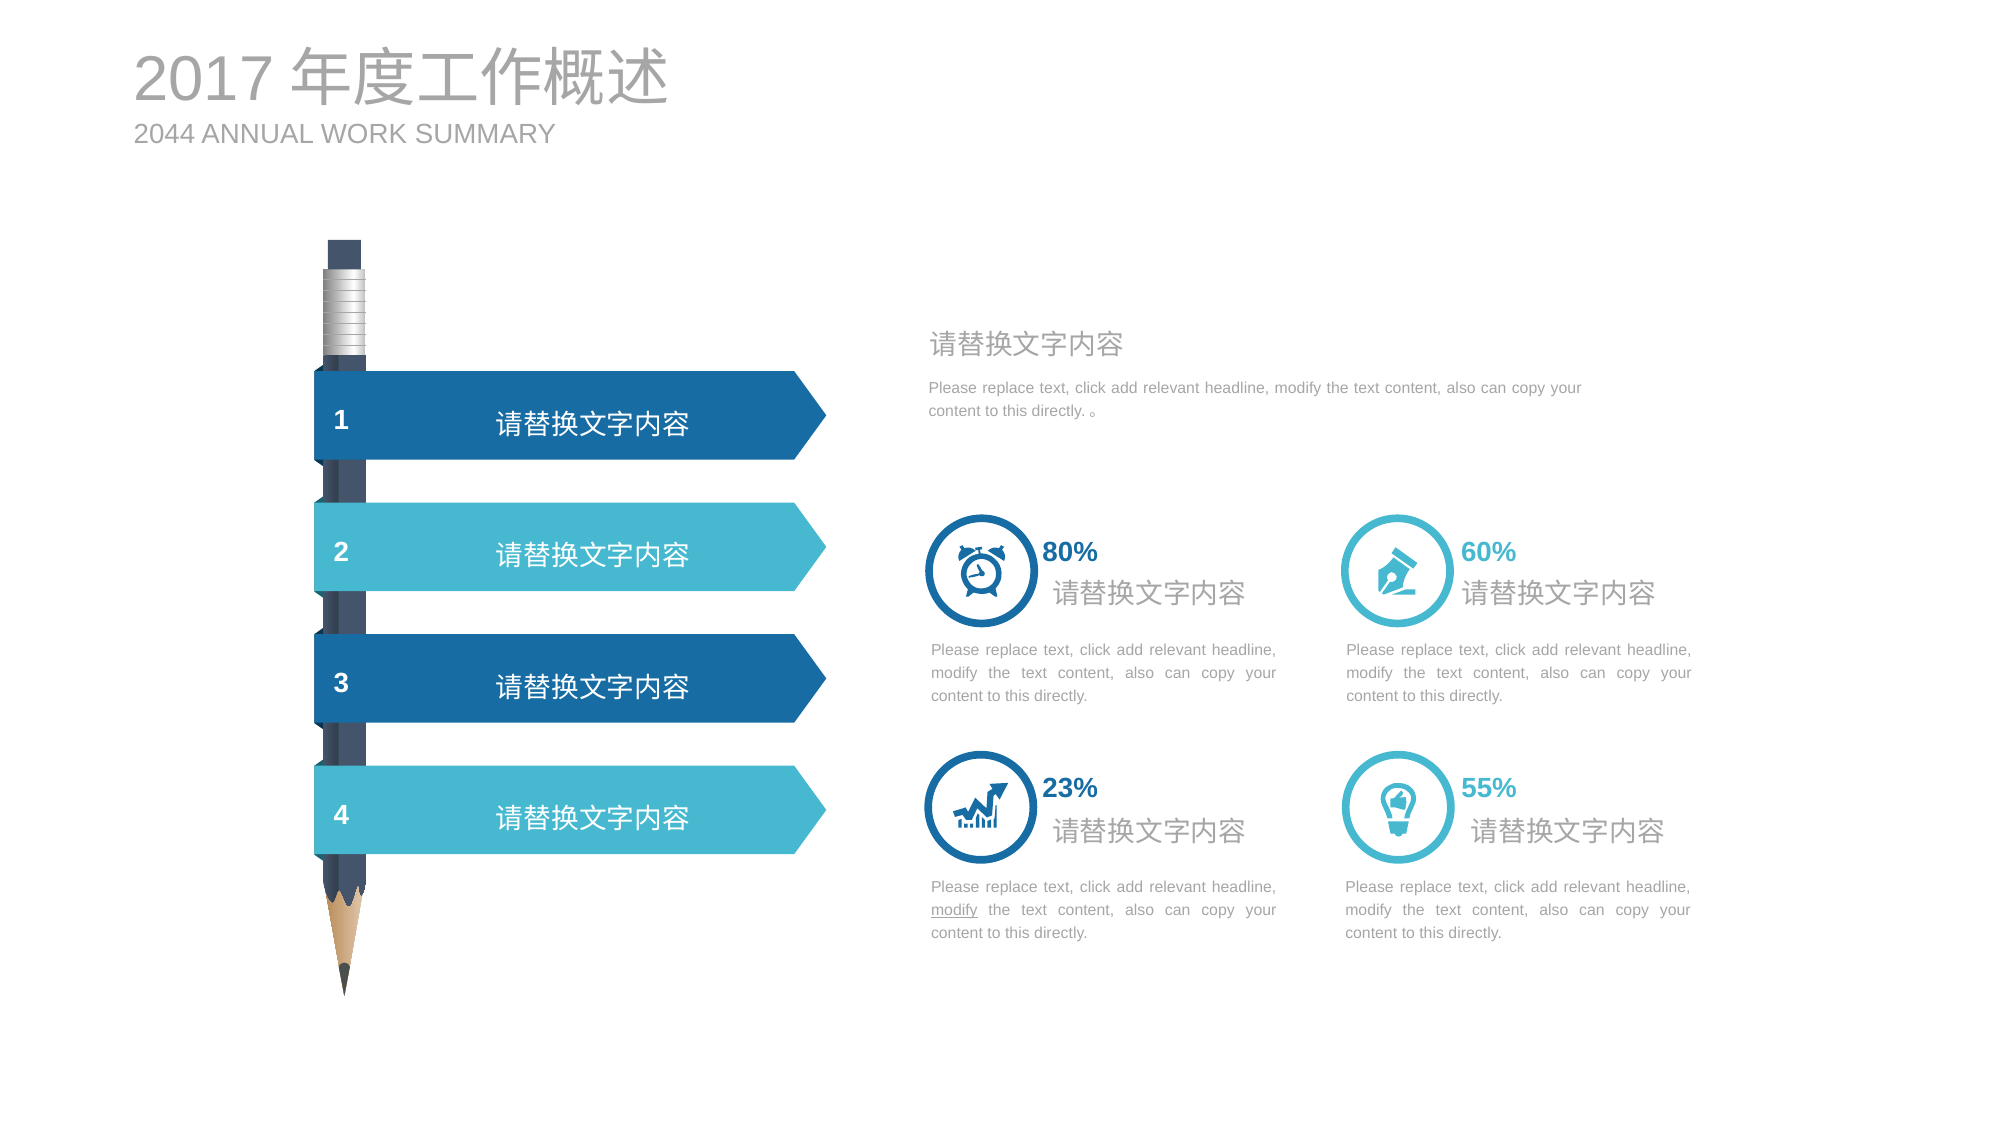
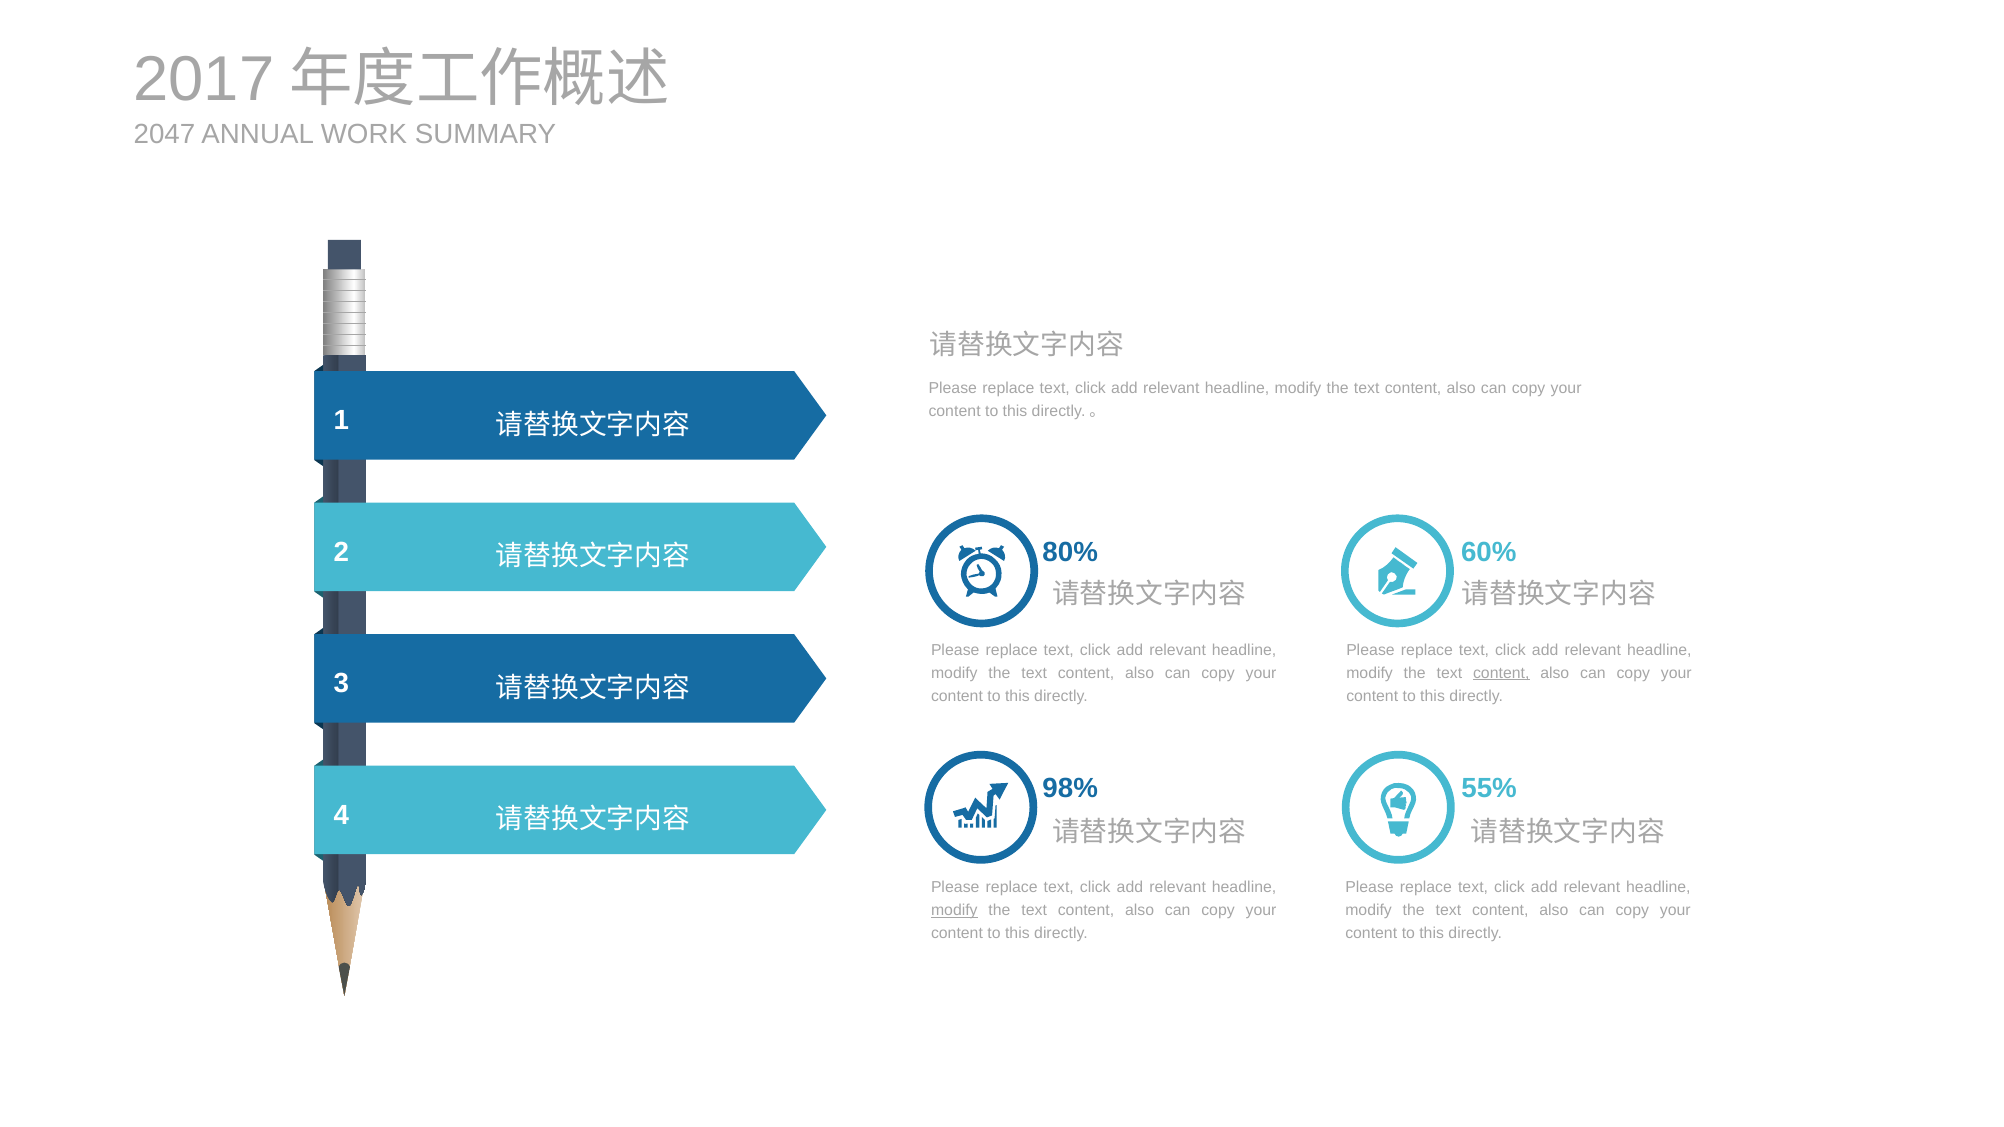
2044: 2044 -> 2047 (164, 134)
content underline: none -> present (1501, 673)
23%: 23% -> 98% (1070, 788)
